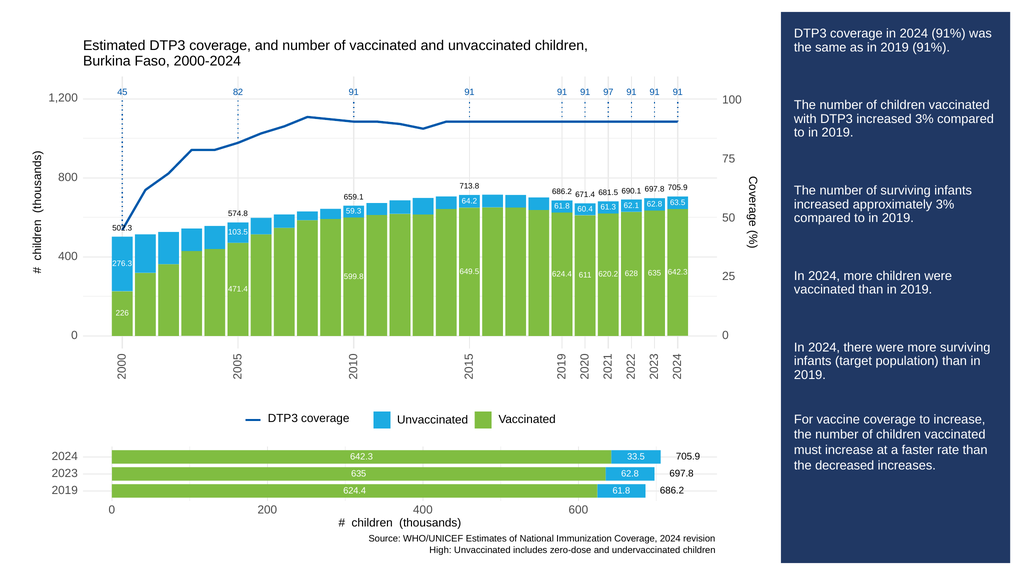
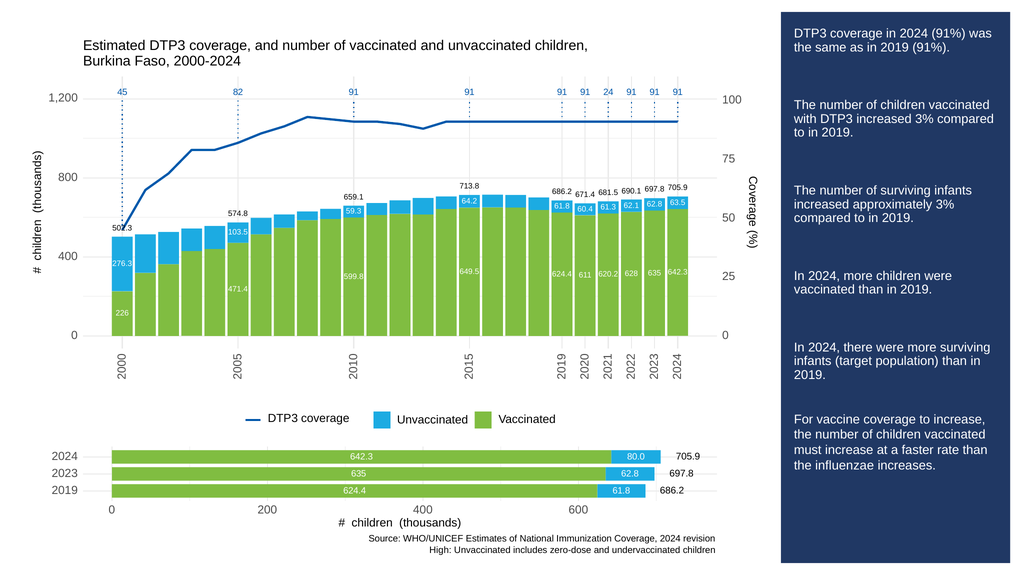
97: 97 -> 24 (608, 92)
33.5: 33.5 -> 80.0 (636, 457)
decreased: decreased -> influenzae (845, 466)
